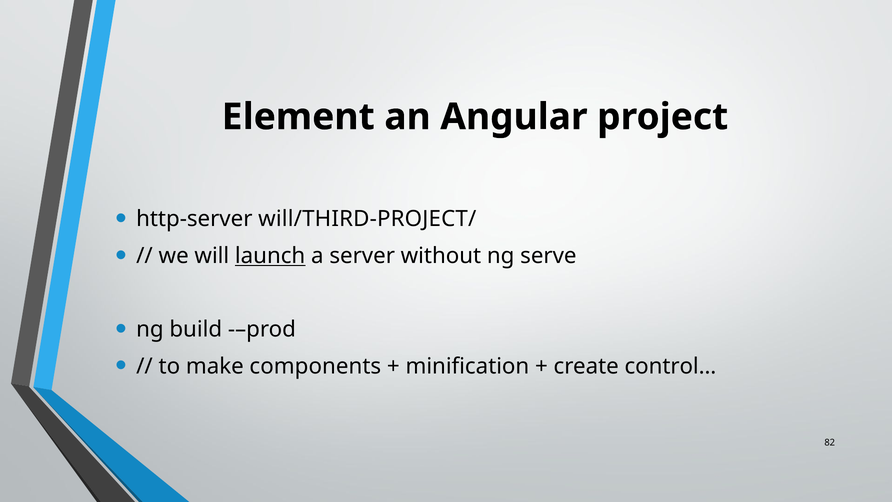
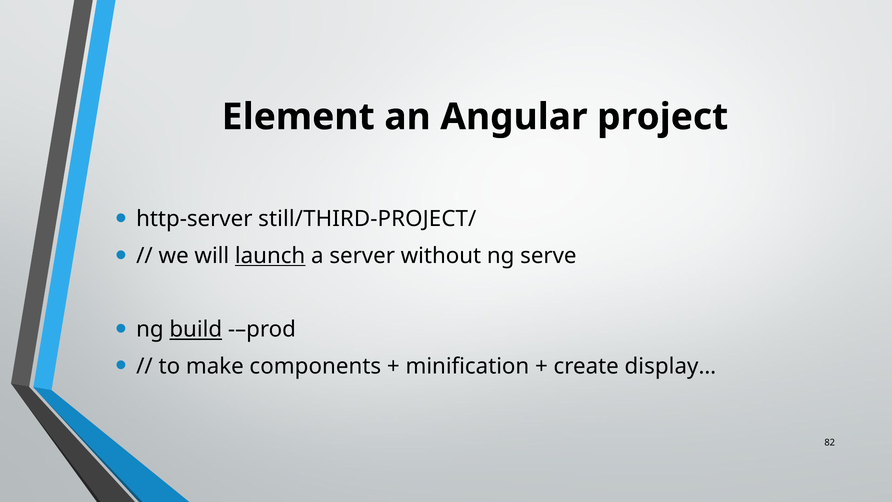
will/THIRD-PROJECT/: will/THIRD-PROJECT/ -> still/THIRD-PROJECT/ (367, 219)
build underline: none -> present (196, 329)
control…: control… -> display… (670, 366)
